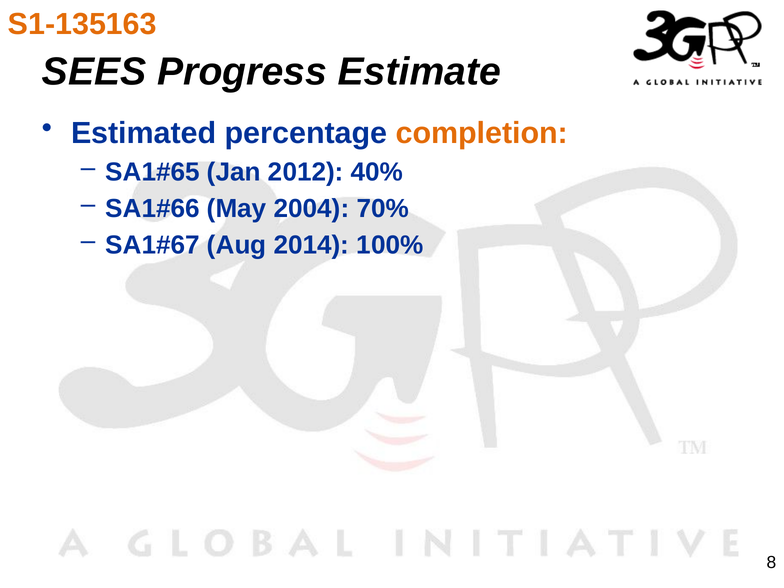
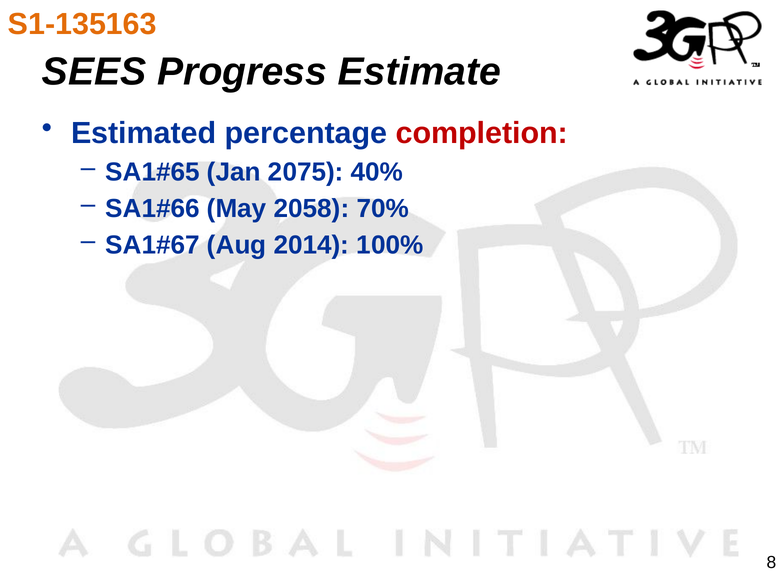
completion colour: orange -> red (482, 133)
2012: 2012 -> 2075 (306, 172)
2004: 2004 -> 2058 (312, 208)
